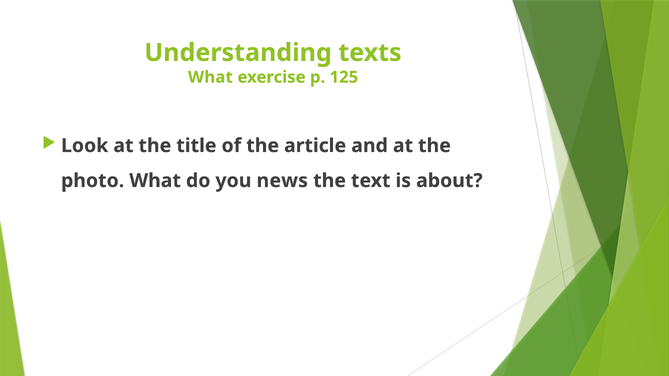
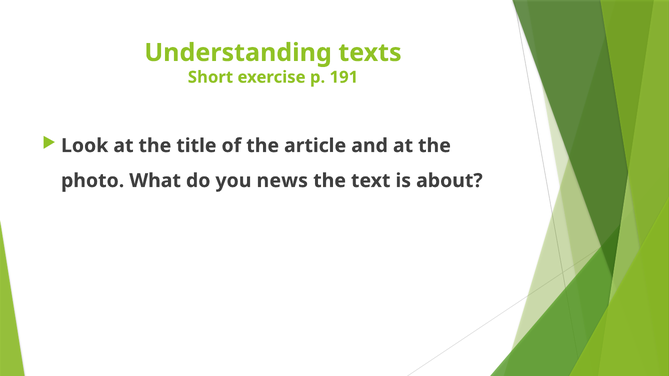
What: What -> Short (210, 77)
125: 125 -> 191 (344, 77)
